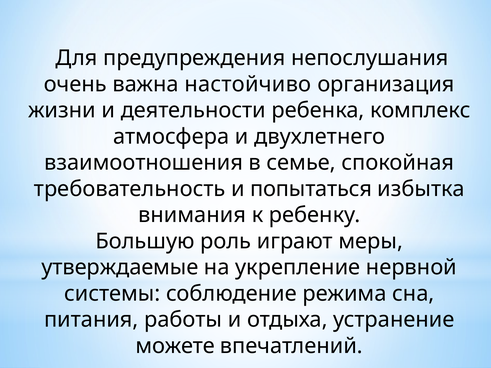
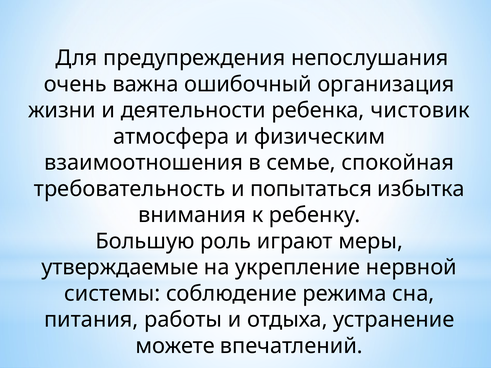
настойчиво: настойчиво -> ошибочный (248, 84)
комплекс: комплекс -> чистовик (420, 110)
двухлетнего: двухлетнего -> физическим (320, 137)
